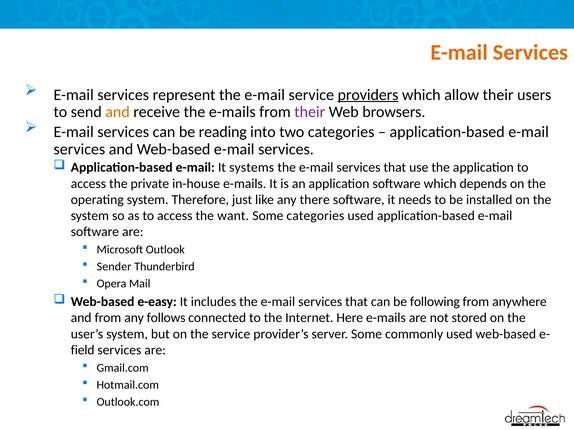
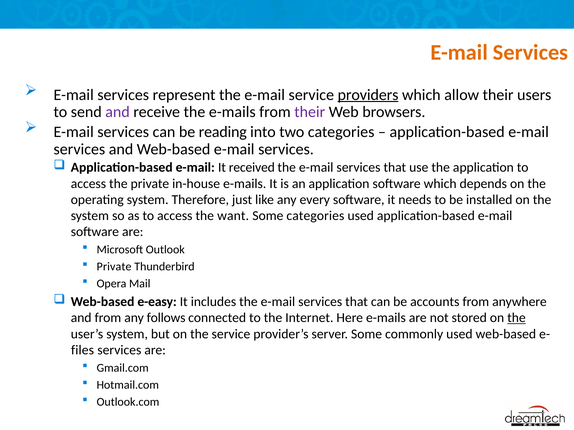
and colour: orange -> purple (118, 112)
systems: systems -> received (252, 168)
there: there -> every (315, 200)
Sender: Sender -> Private (114, 267)
following: following -> accounts (435, 302)
the underline: none -> present (516, 318)
field: field -> files (83, 350)
